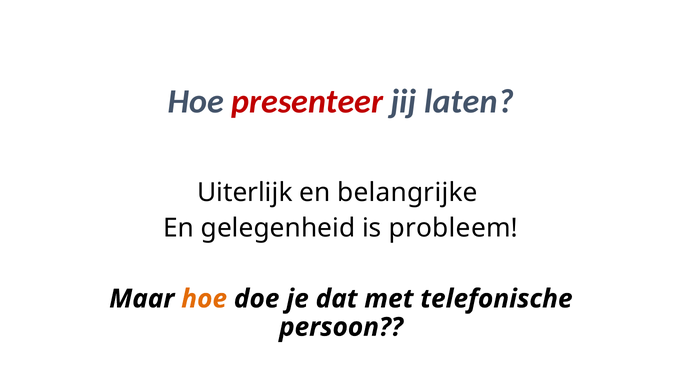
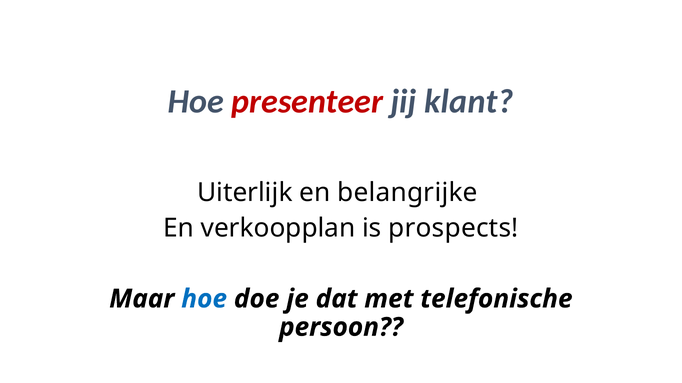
laten: laten -> klant (469, 102)
gelegenheid: gelegenheid -> verkoopplan (278, 228)
probleem: probleem -> prospects (453, 228)
hoe colour: orange -> blue (204, 299)
